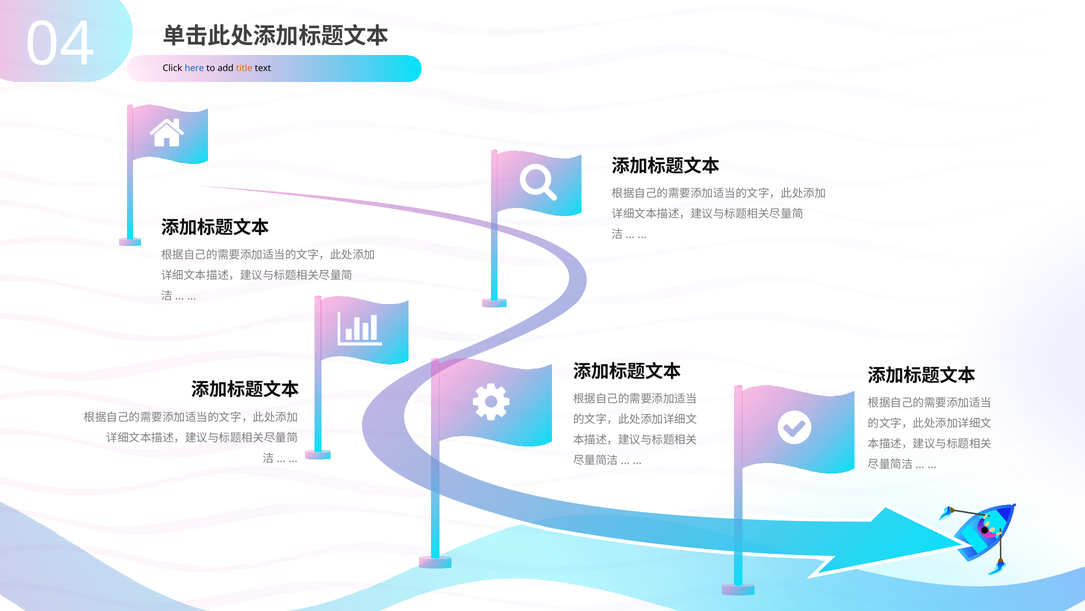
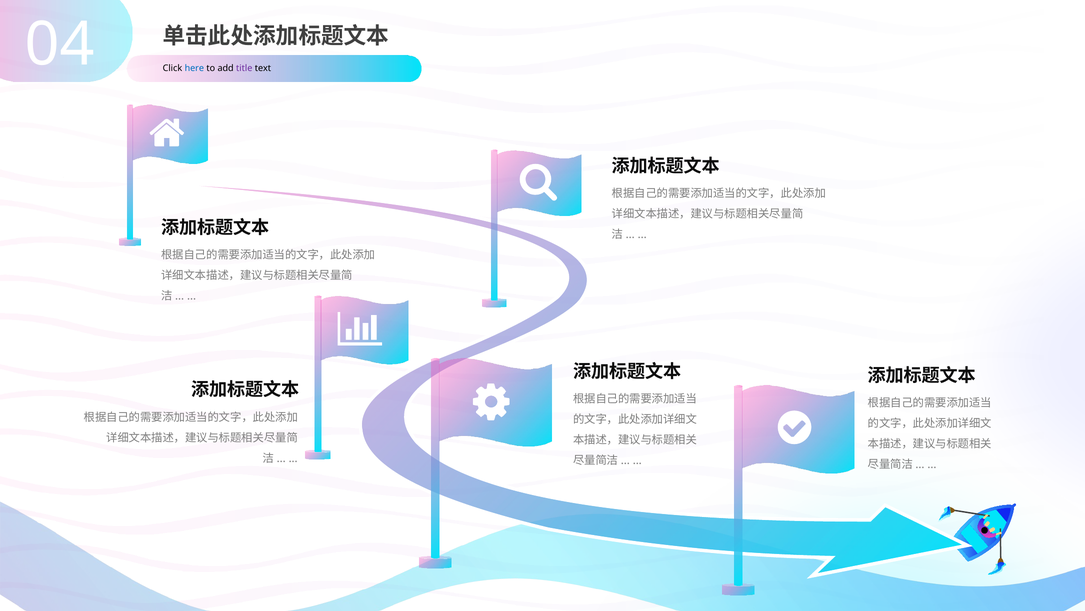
title colour: orange -> purple (244, 68)
